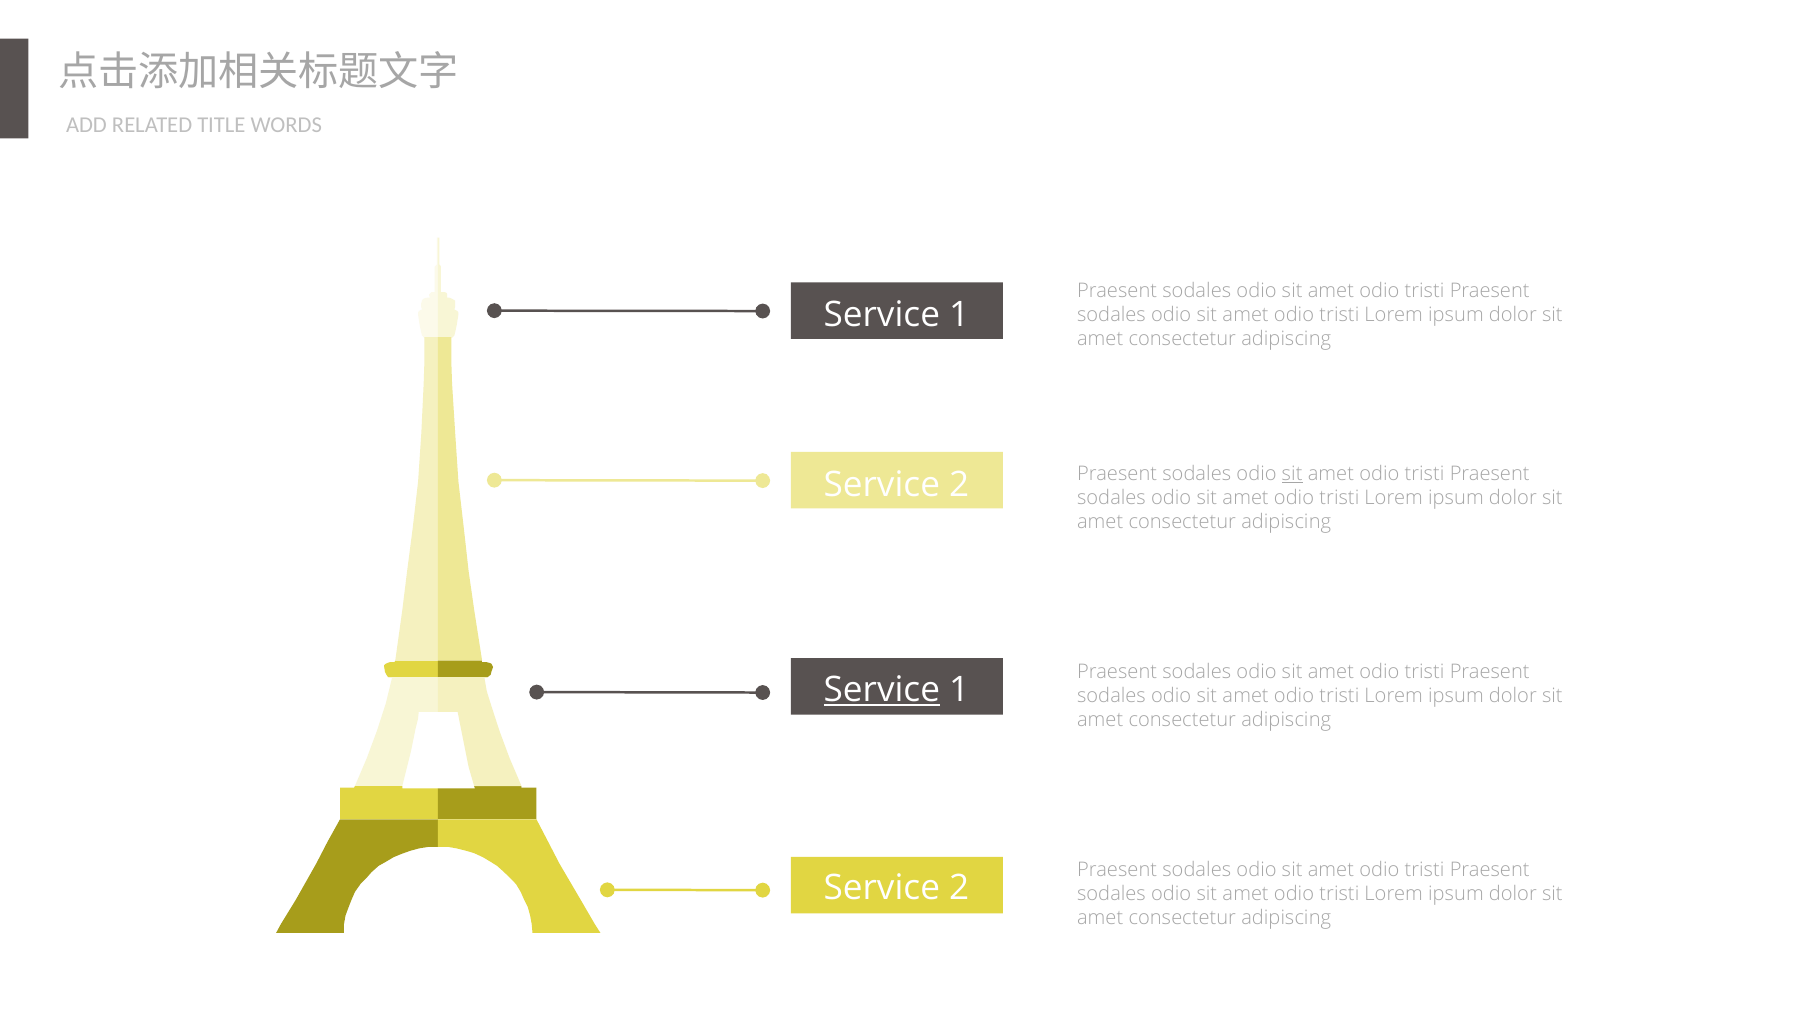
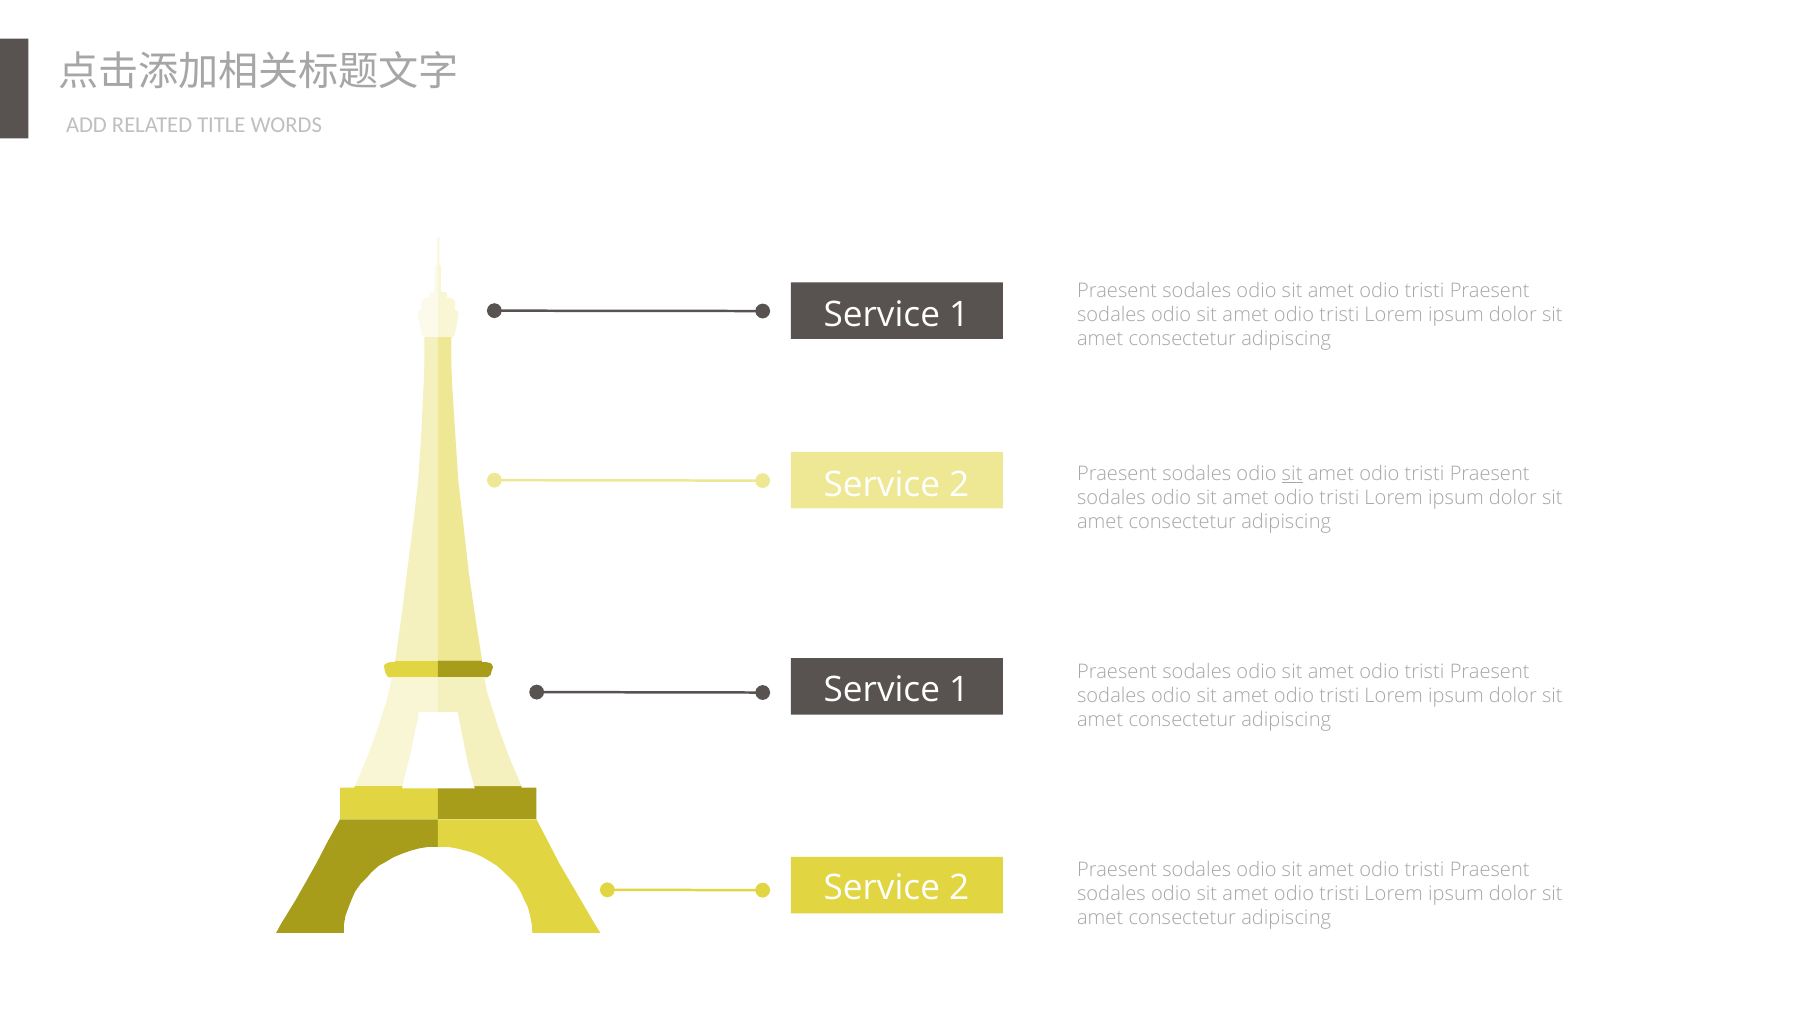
Service underline: present -> none (882, 690)
